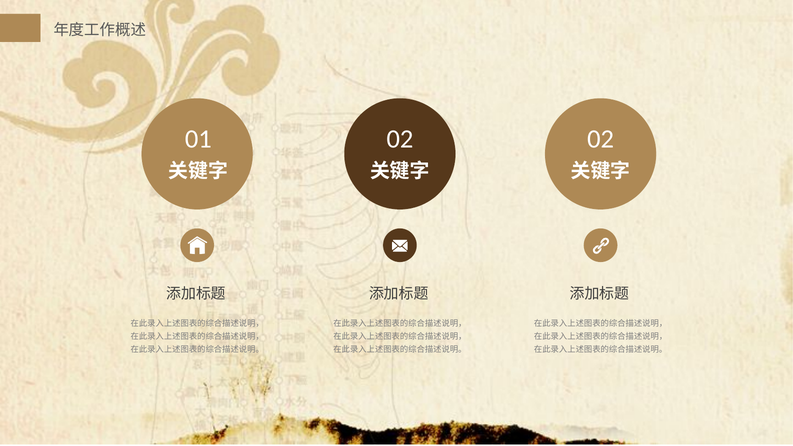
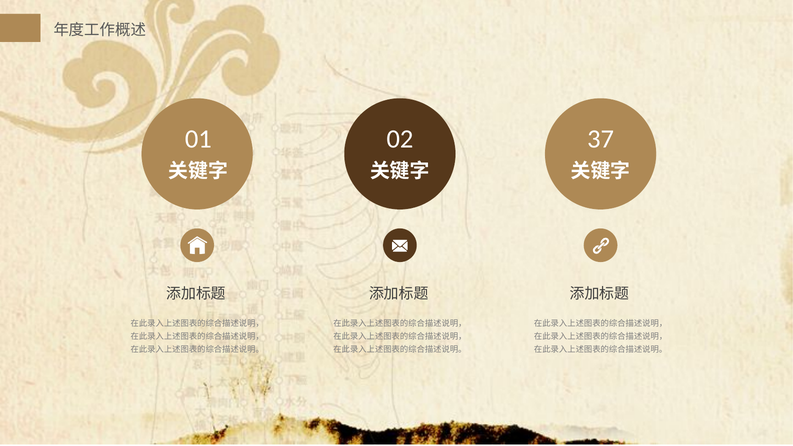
02 02: 02 -> 37 (601, 139)
